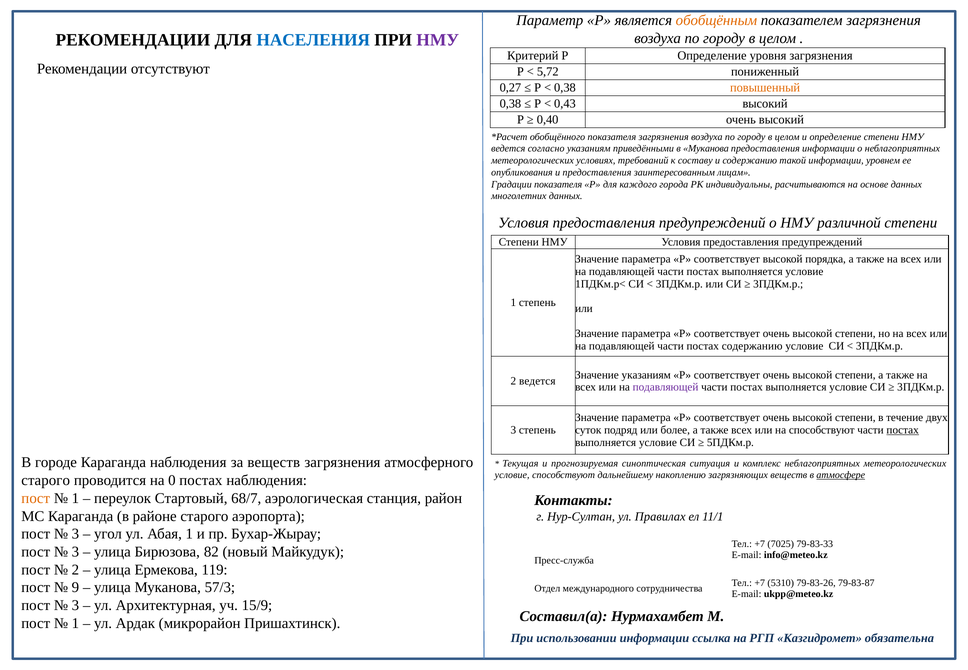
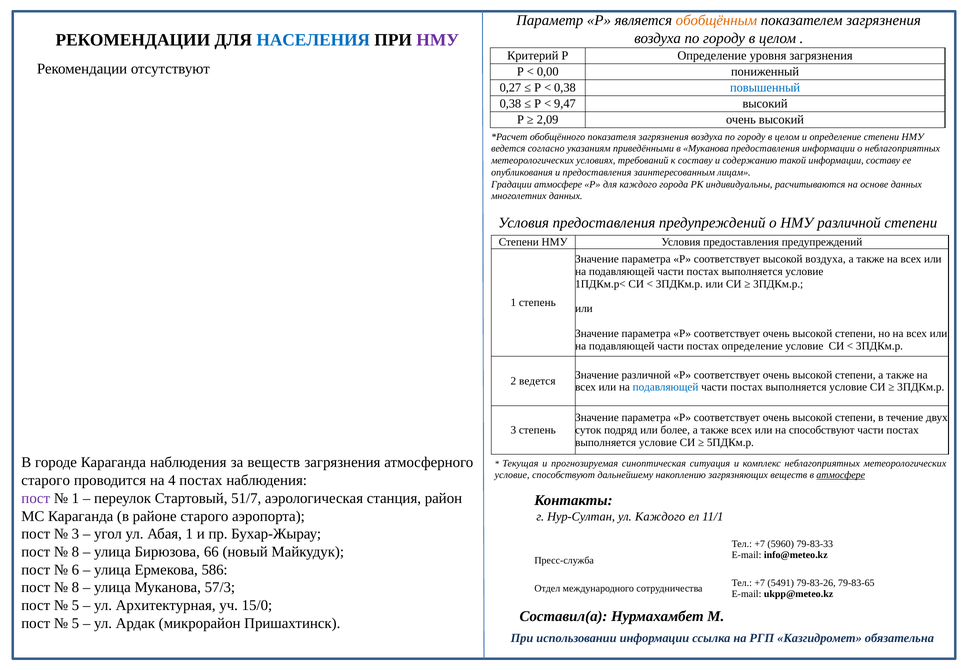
5,72: 5,72 -> 0,00 (548, 72)
повышенный colour: orange -> blue (765, 88)
0,43: 0,43 -> 9,47 (565, 104)
0,40: 0,40 -> 2,09 (548, 120)
информации уровнем: уровнем -> составу (883, 161)
Градации показателя: показателя -> атмосфере (558, 184)
высокой порядка: порядка -> воздуха (826, 259)
постах содержанию: содержанию -> определение (752, 346)
Значение указаниям: указаниям -> различной (646, 375)
подавляющей colour: purple -> blue (666, 387)
постах underline: present -> none (903, 430)
0: 0 -> 4 (172, 480)
пост colour: orange -> purple (36, 498)
68/7: 68/7 -> 51/7 (246, 498)
ул Правилах: Правилах -> Каждого (660, 517)
7025: 7025 -> 5960 (781, 544)
3: 3 -> 8 (75, 552)
82: 82 -> 66 (211, 552)
2: 2 -> 6 (75, 570)
119: 119 -> 586 (215, 570)
5310: 5310 -> 5491 (781, 583)
79-83-87: 79-83-87 -> 79-83-65 (856, 583)
9: 9 -> 8 (75, 588)
3: 3 -> 5 (75, 606)
15/9: 15/9 -> 15/0 (257, 606)
1: 1 -> 5 (75, 623)
